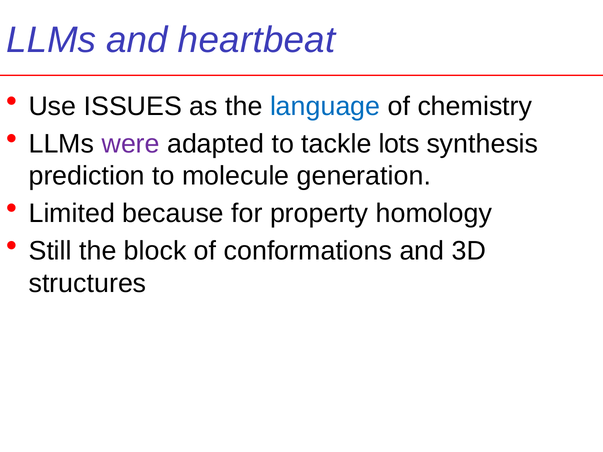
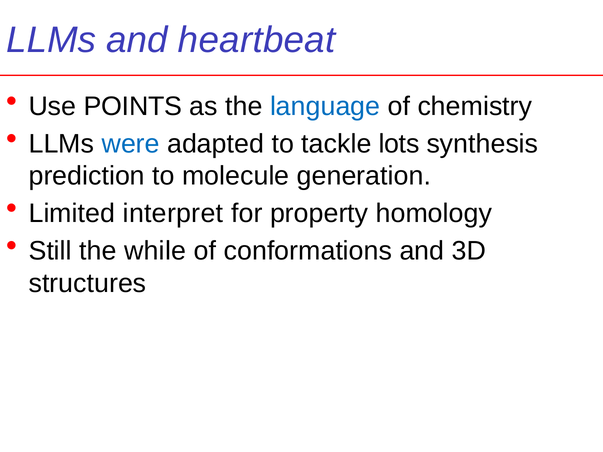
ISSUES: ISSUES -> POINTS (133, 106)
were colour: purple -> blue (131, 144)
because: because -> interpret (173, 214)
block: block -> while (155, 251)
